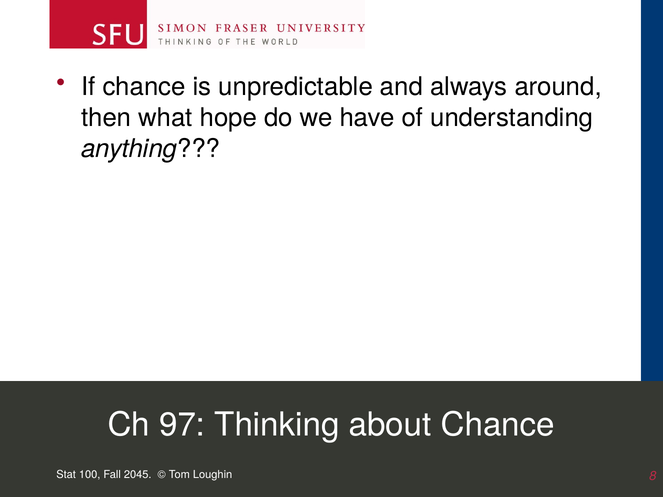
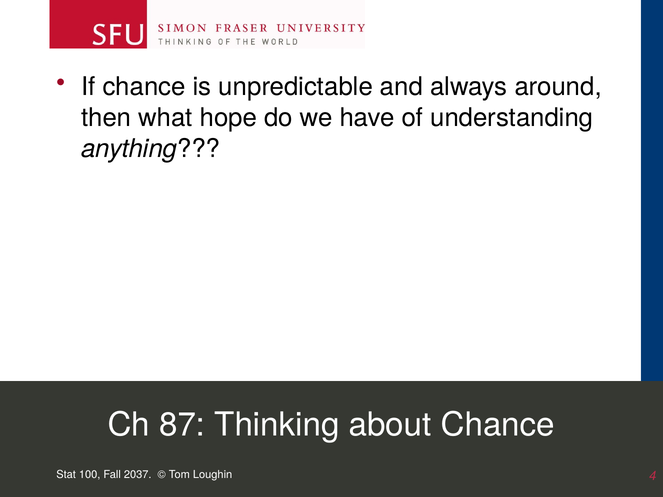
97: 97 -> 87 (182, 425)
2045: 2045 -> 2037 (138, 475)
8: 8 -> 4 (653, 476)
